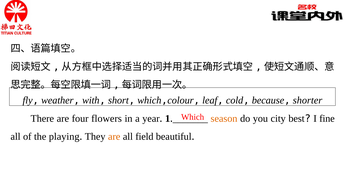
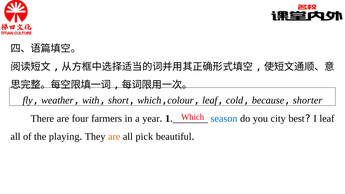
flowers: flowers -> farmers (107, 119)
season colour: orange -> blue (224, 119)
I fine: fine -> leaf (327, 119)
field: field -> pick (144, 137)
